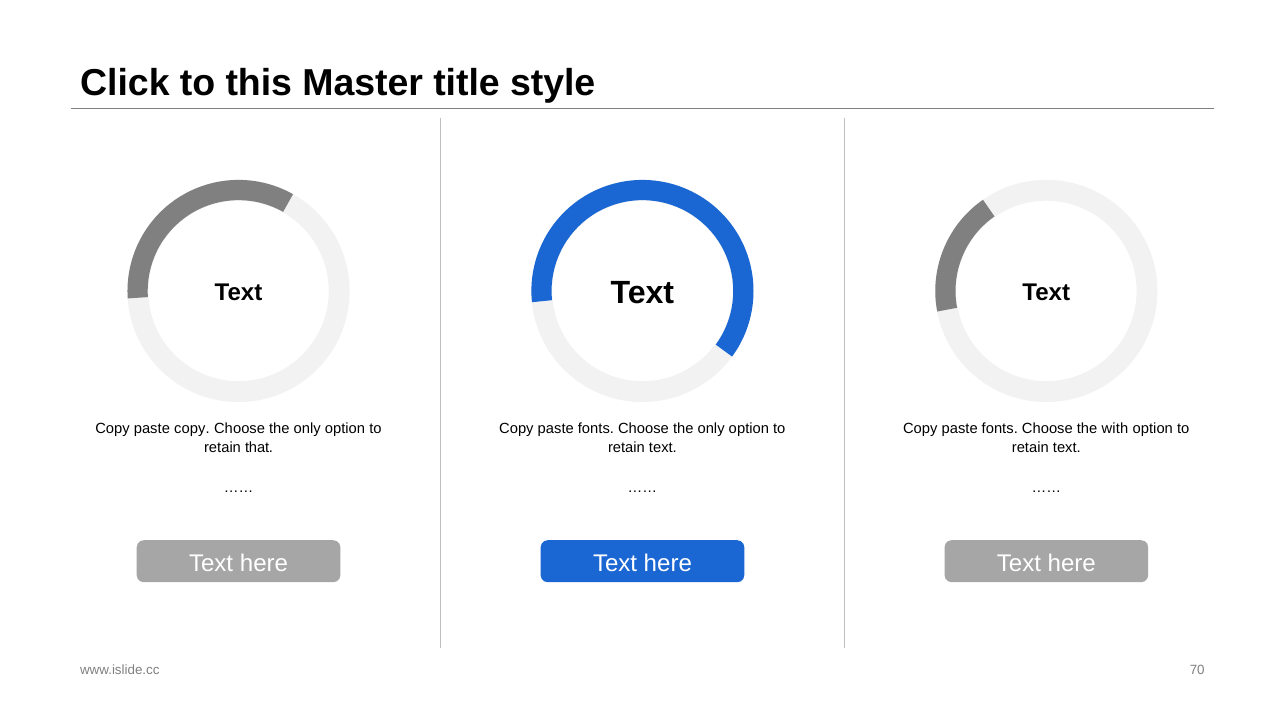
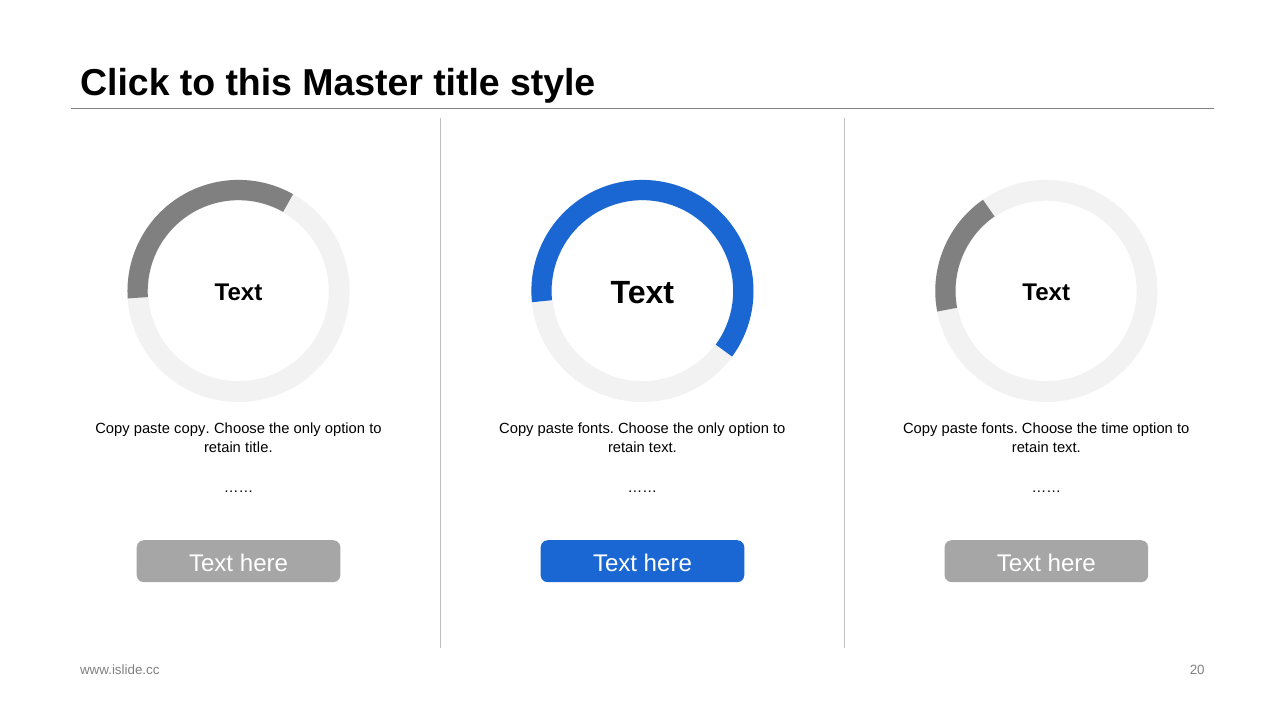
with: with -> time (1115, 429)
retain that: that -> title (259, 448)
70: 70 -> 20 (1197, 670)
